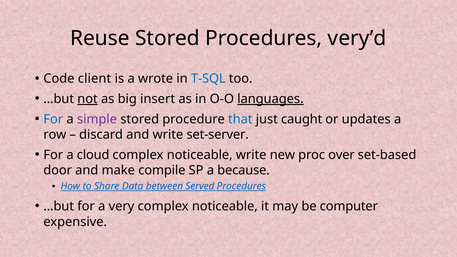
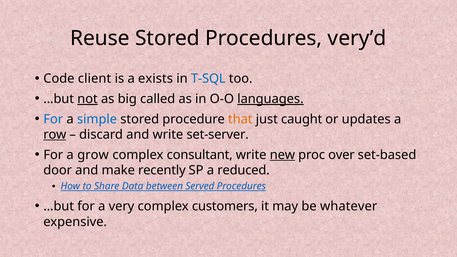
wrote: wrote -> exists (156, 79)
insert: insert -> called (158, 99)
simple colour: purple -> blue (97, 119)
that colour: blue -> orange (240, 119)
row underline: none -> present (55, 135)
cloud: cloud -> grow (93, 155)
noticeable: noticeable -> consultant (200, 155)
new underline: none -> present (282, 155)
compile: compile -> recently (162, 170)
because: because -> reduced (244, 170)
very complex noticeable: noticeable -> customers (225, 206)
computer: computer -> whatever (349, 206)
